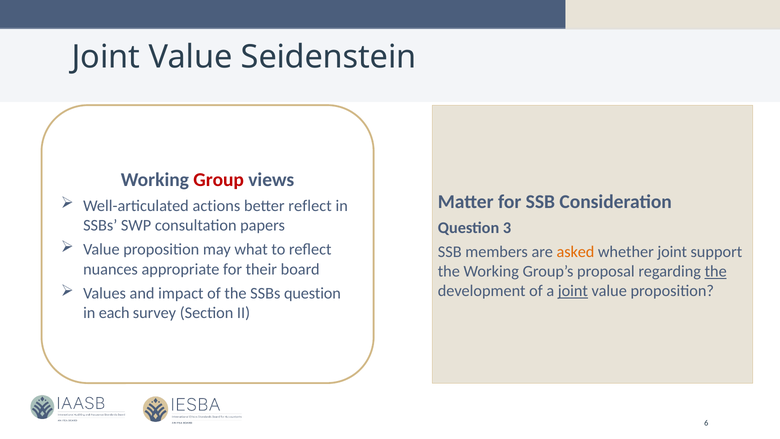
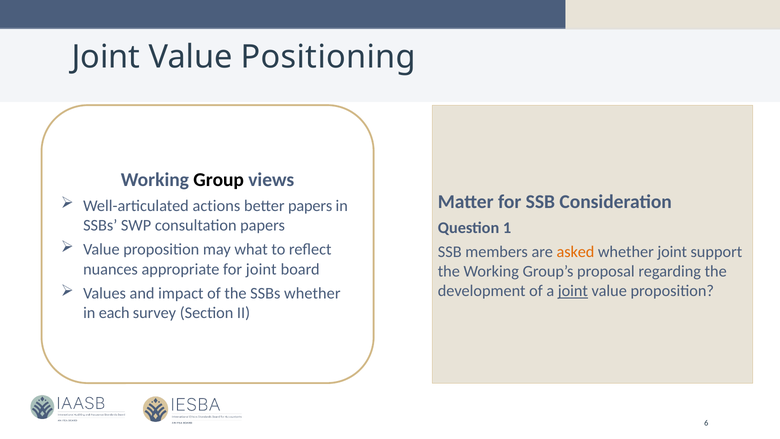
Seidenstein: Seidenstein -> Positioning (328, 57)
Group colour: red -> black (219, 179)
better reflect: reflect -> papers (310, 206)
3: 3 -> 1 (507, 228)
for their: their -> joint (261, 269)
the underline: present -> none (716, 271)
SSBs question: question -> whether (312, 293)
